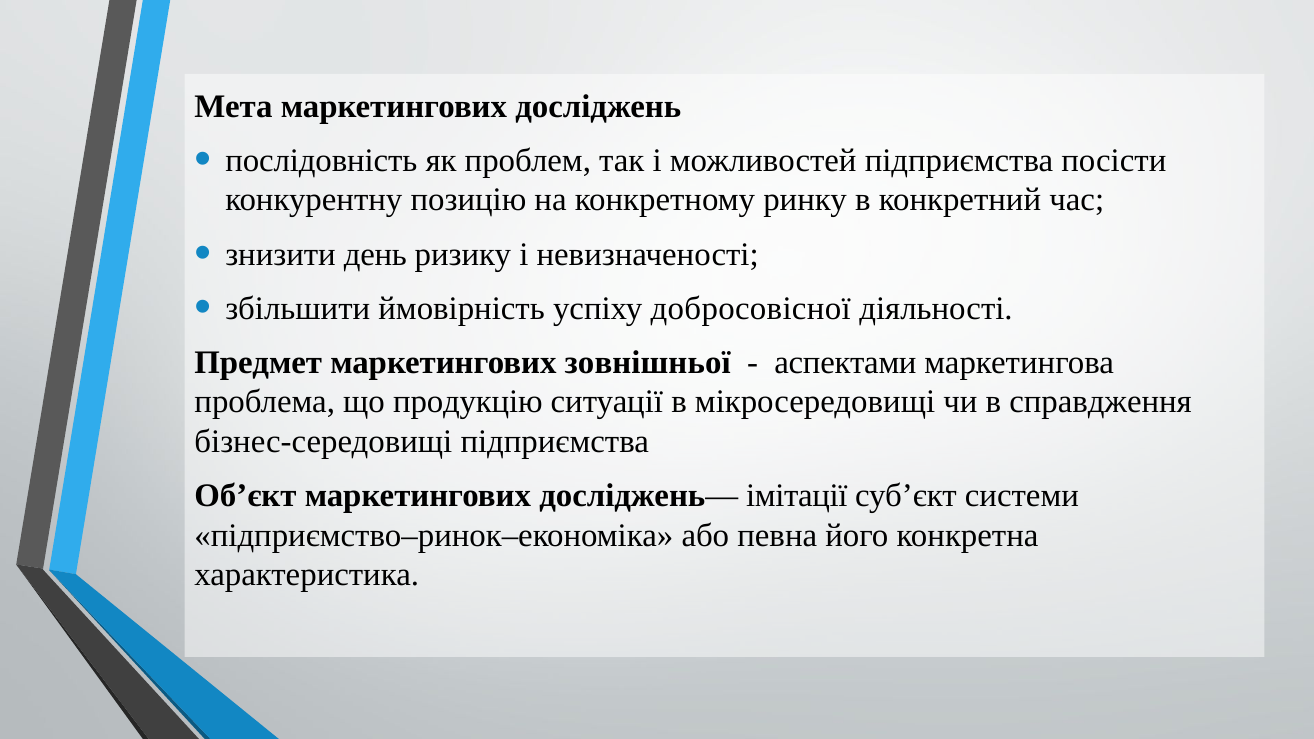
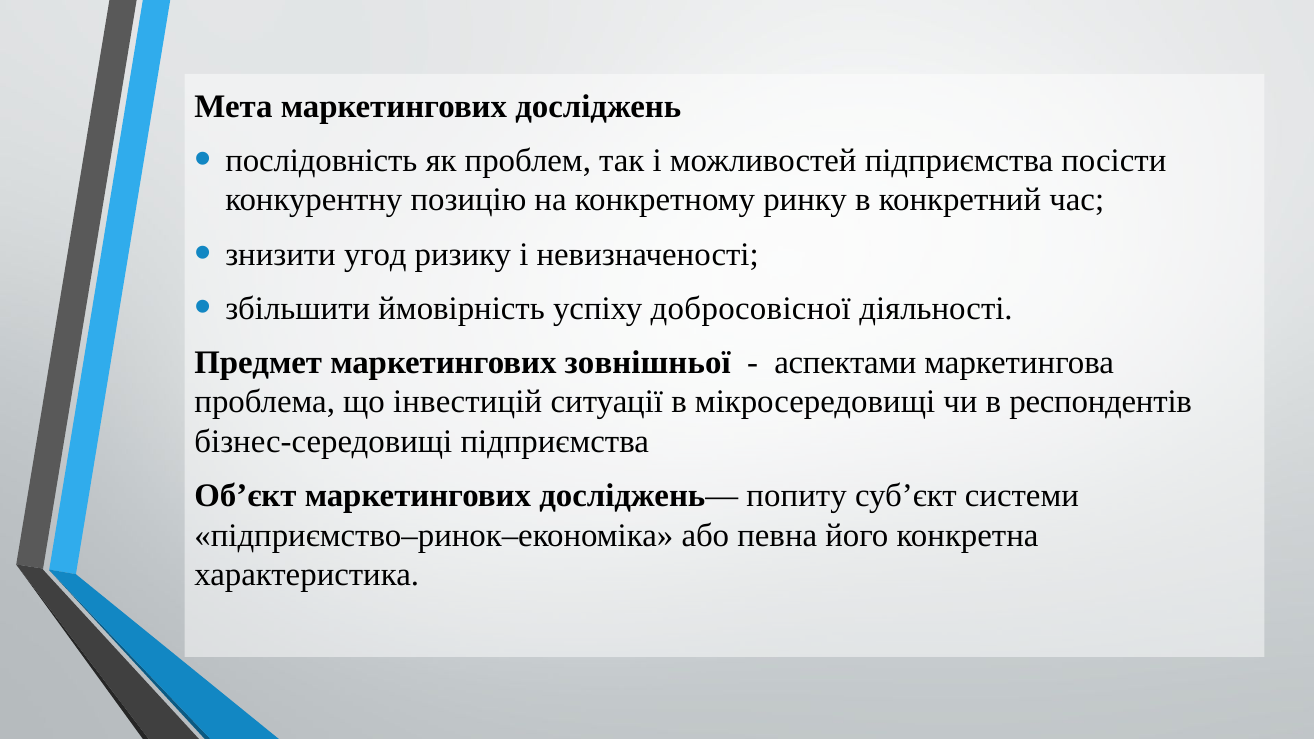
день: день -> угод (375, 254)
продукцію: продукцію -> інвестицій (468, 402)
справдження: справдження -> респондентів (1101, 402)
імітації: імітації -> попиту (797, 496)
